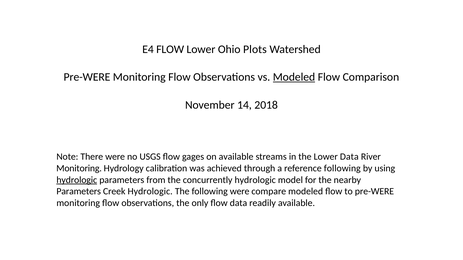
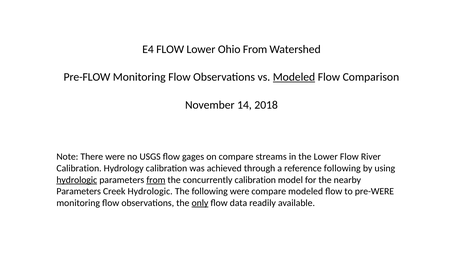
Ohio Plots: Plots -> From (255, 49)
Pre-WERE: Pre-WERE -> Pre-FLOW (87, 77)
on available: available -> compare (236, 157)
Lower Data: Data -> Flow (349, 157)
Monitoring: Monitoring -> Calibration (79, 169)
from underline: none -> present (156, 180)
concurrently hydrologic: hydrologic -> calibration (255, 180)
only underline: none -> present (200, 203)
